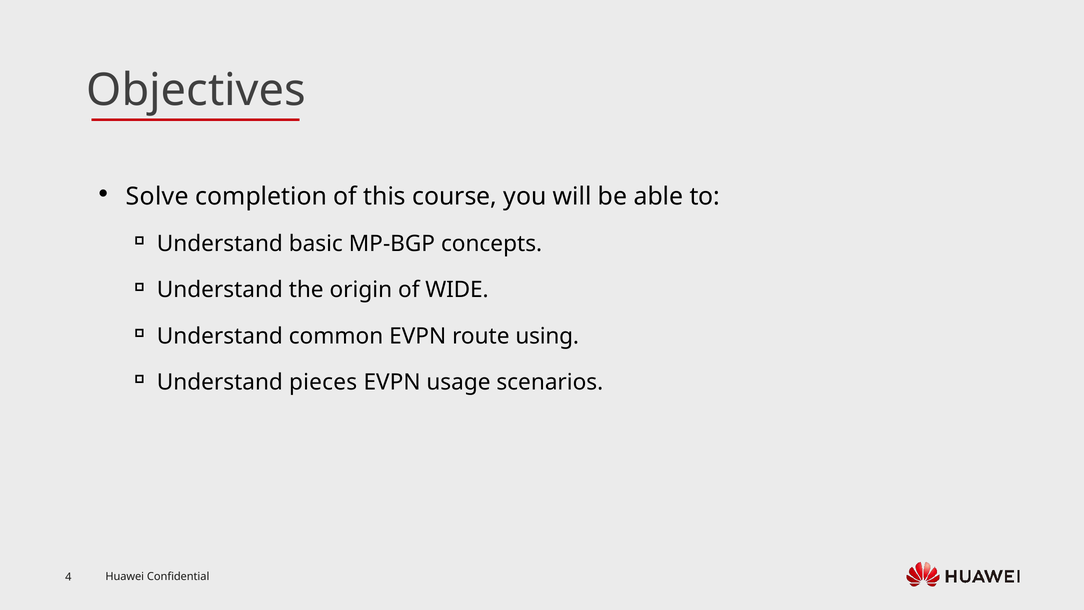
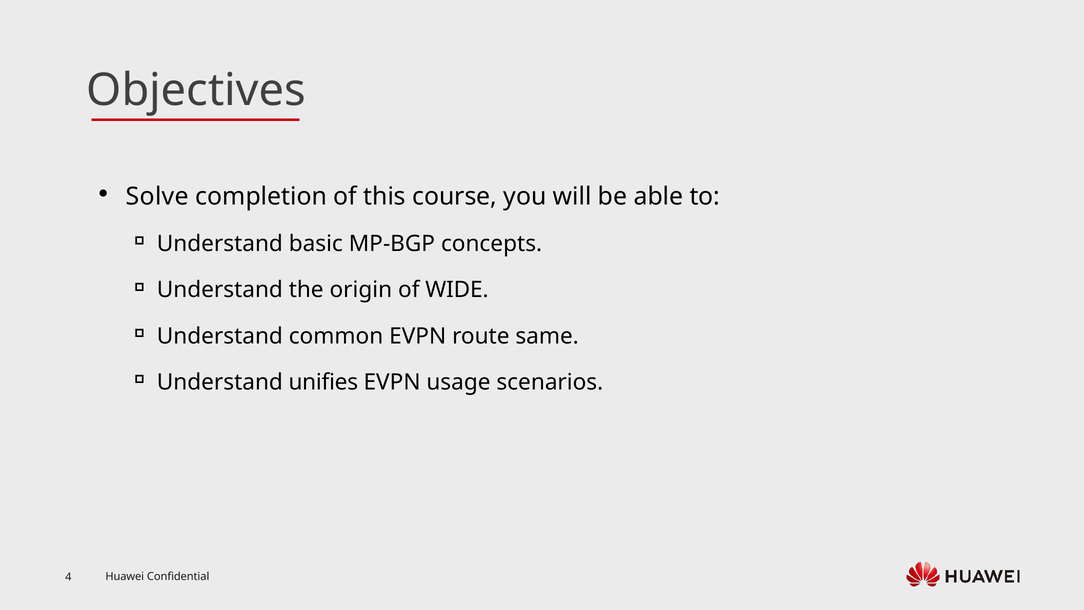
using: using -> same (547, 336)
pieces: pieces -> unifies (323, 382)
